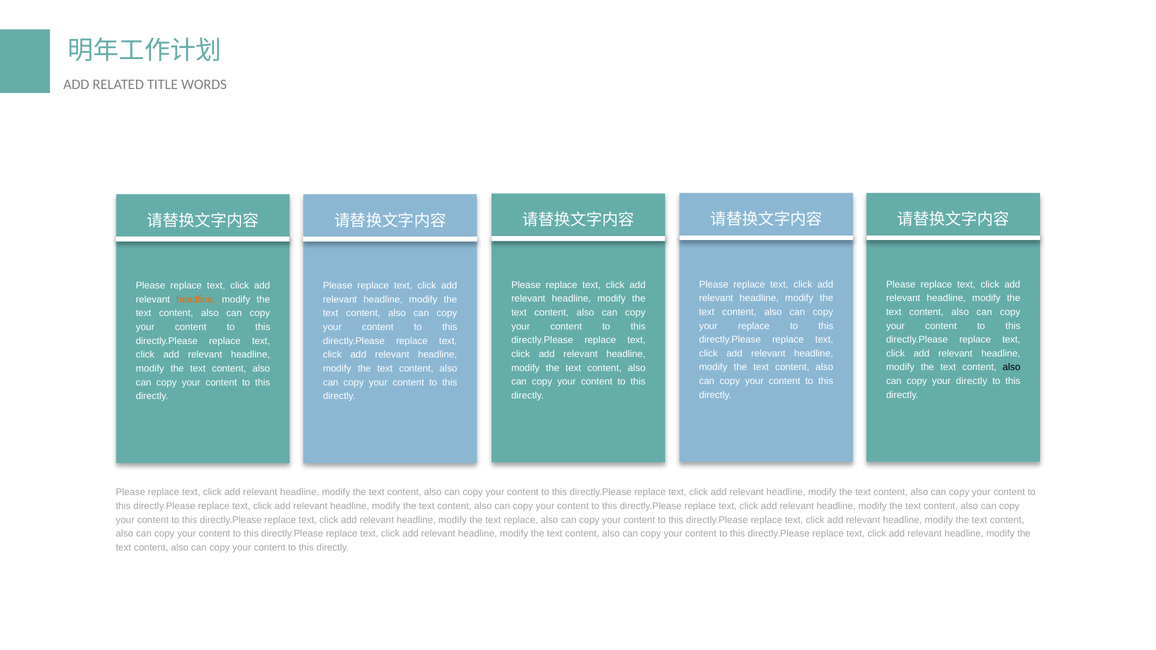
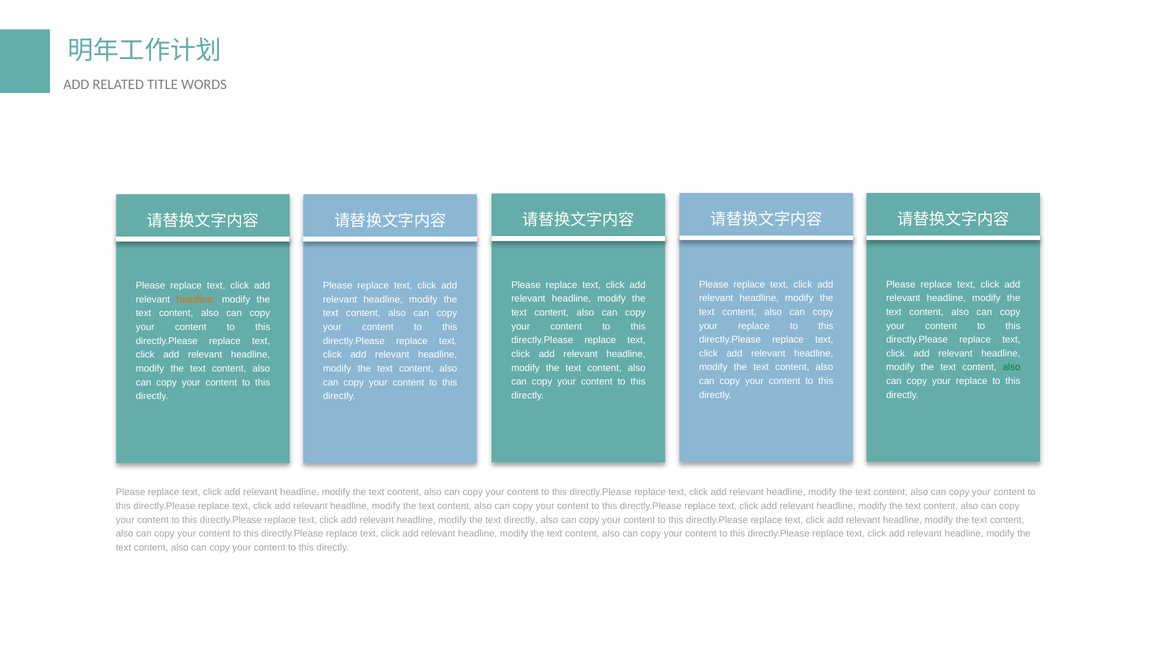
also colour: black -> green (1012, 368)
directly: directly -> replace (972, 381)
text replace: replace -> directly (521, 520)
